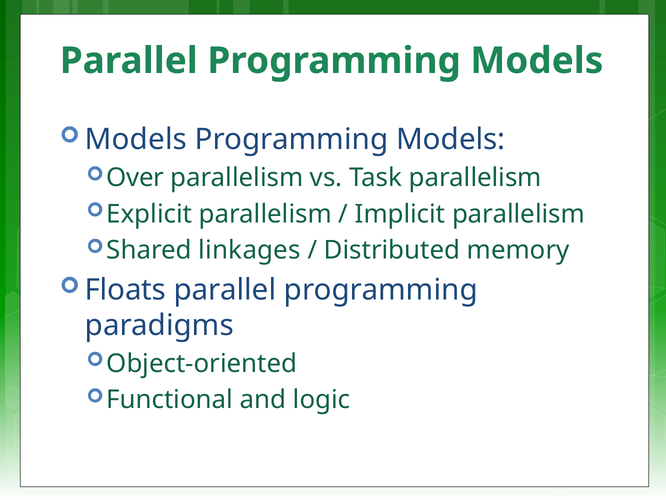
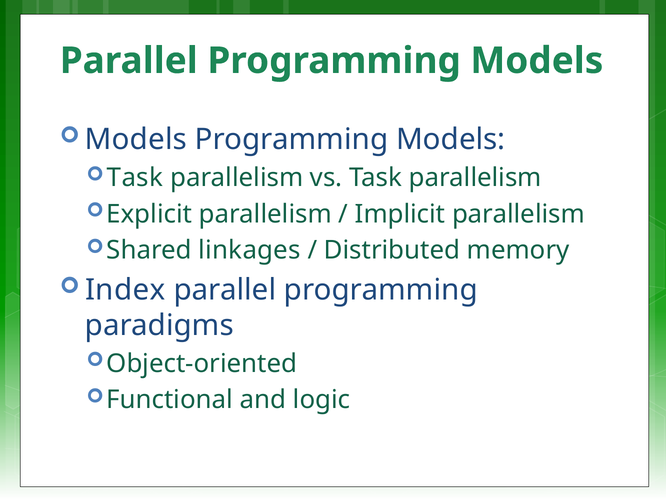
Over: Over -> Task (135, 178)
Floats: Floats -> Index (125, 290)
